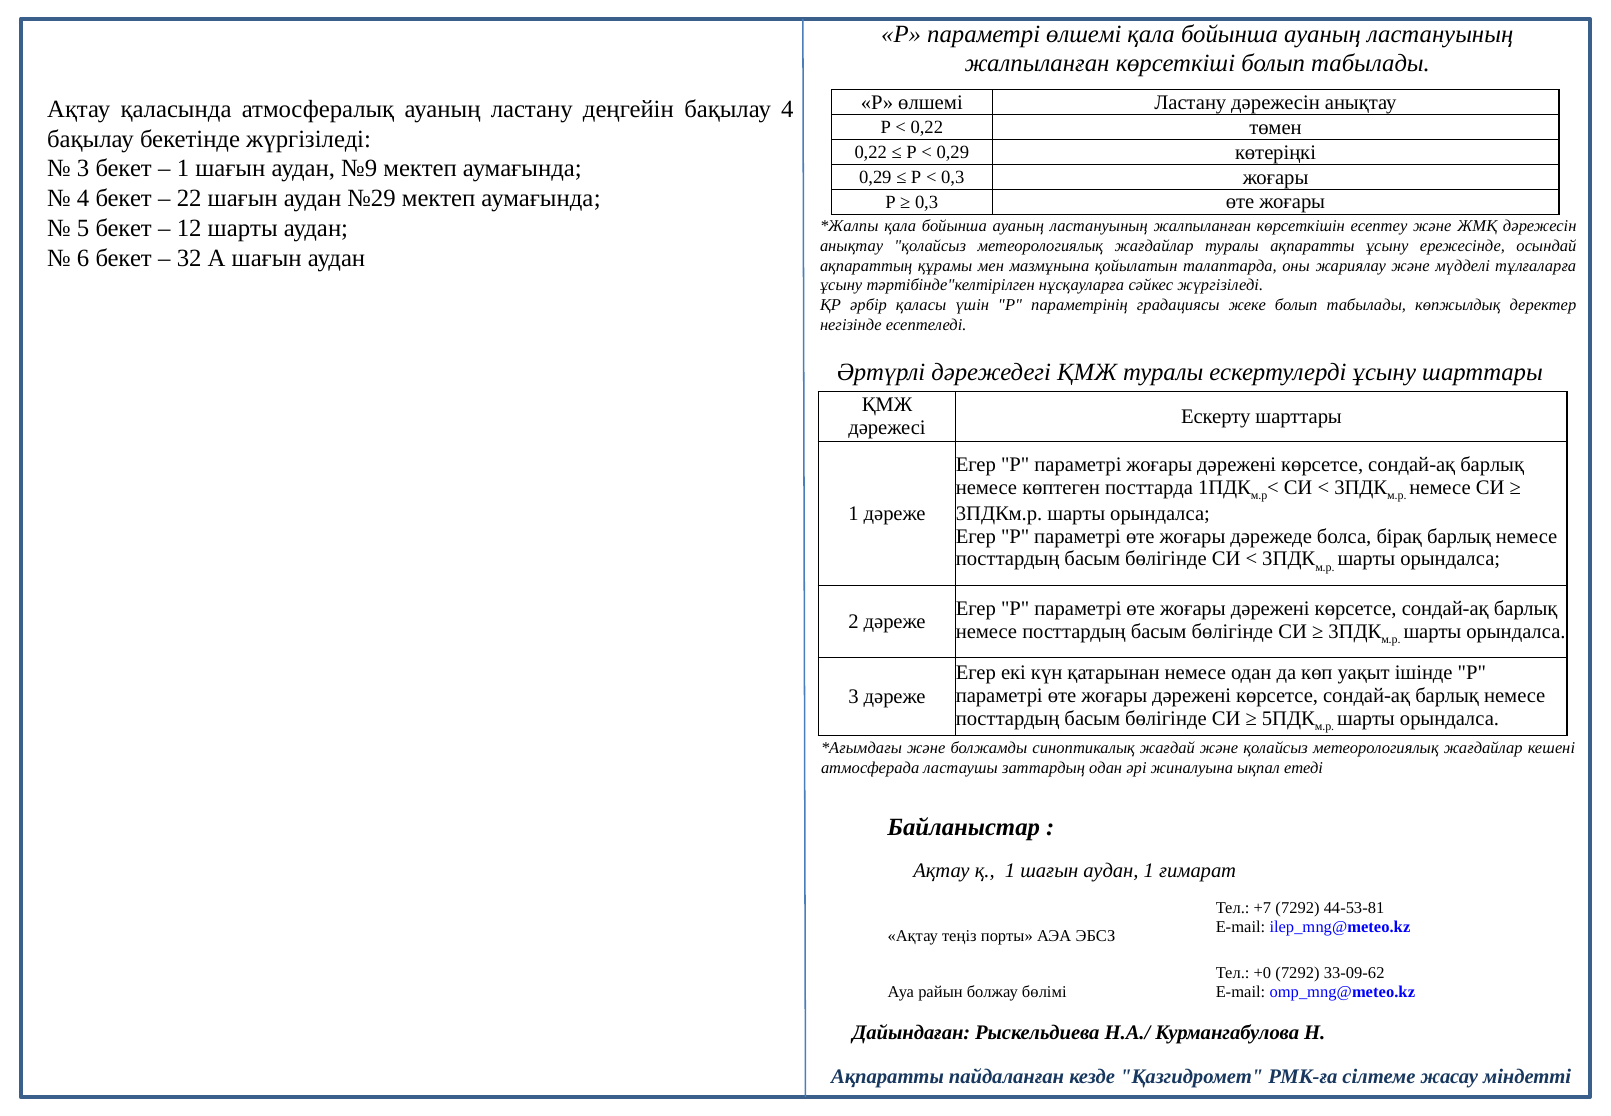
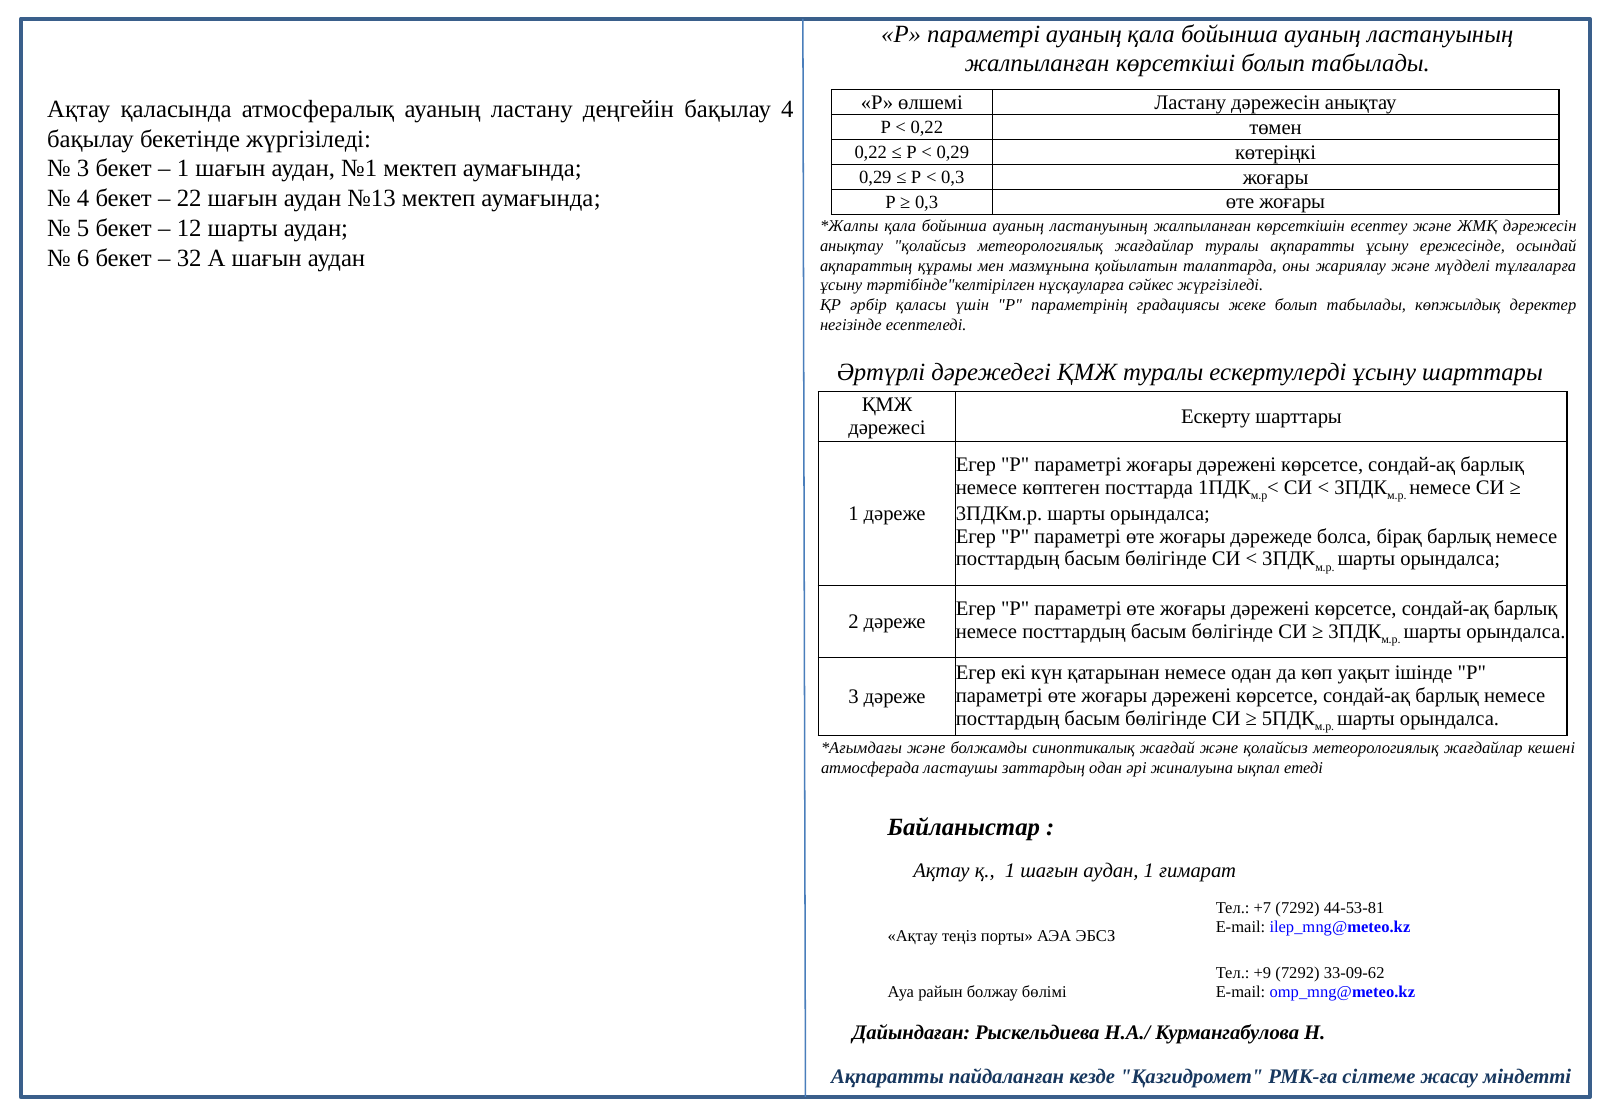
параметрі өлшемі: өлшемі -> ауаның (1084, 34)
№9: №9 -> №1 (359, 169)
№29: №29 -> №13 (372, 198)
+0: +0 -> +9 (1262, 973)
